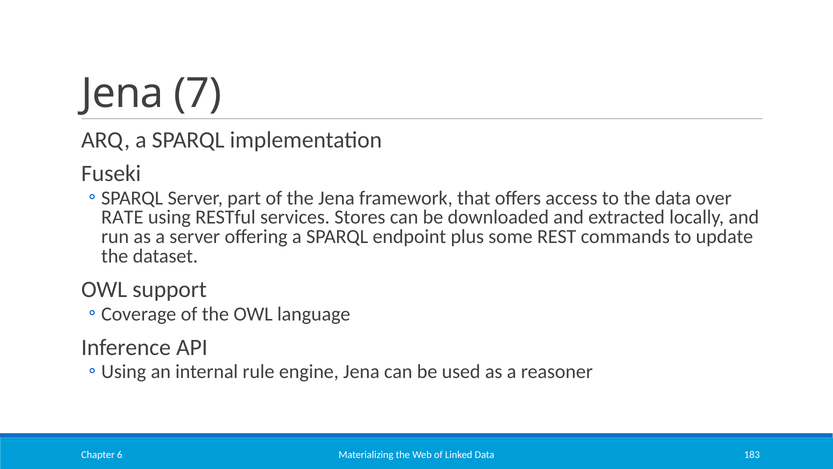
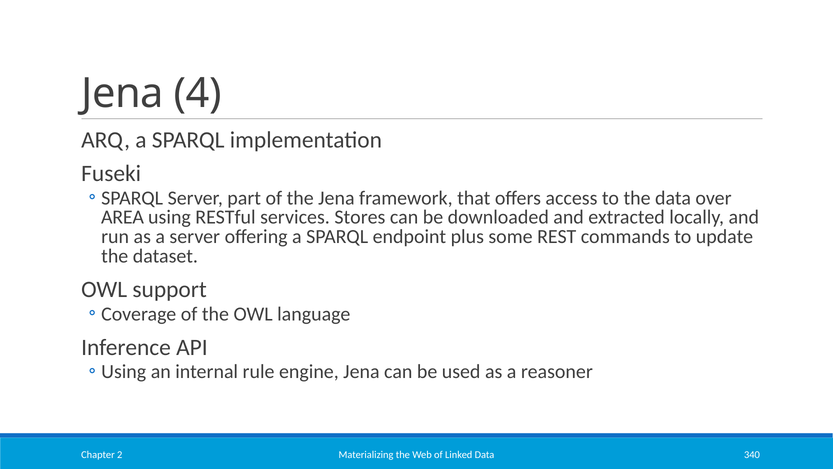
7: 7 -> 4 (198, 93)
RATE: RATE -> AREA (123, 217)
183: 183 -> 340 (752, 454)
6: 6 -> 2 (120, 455)
